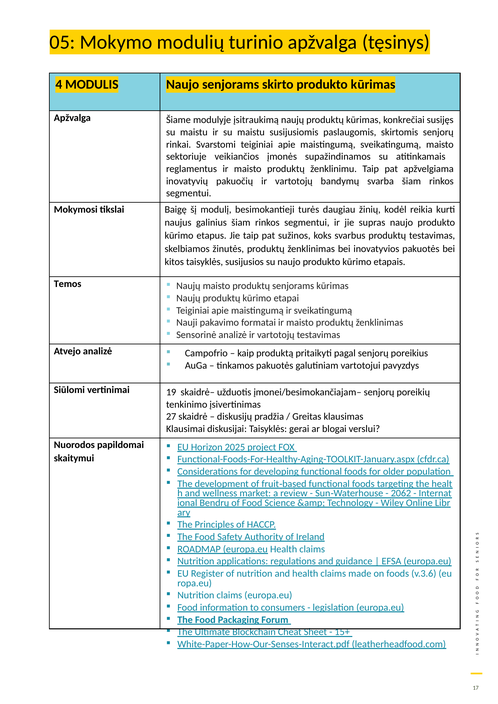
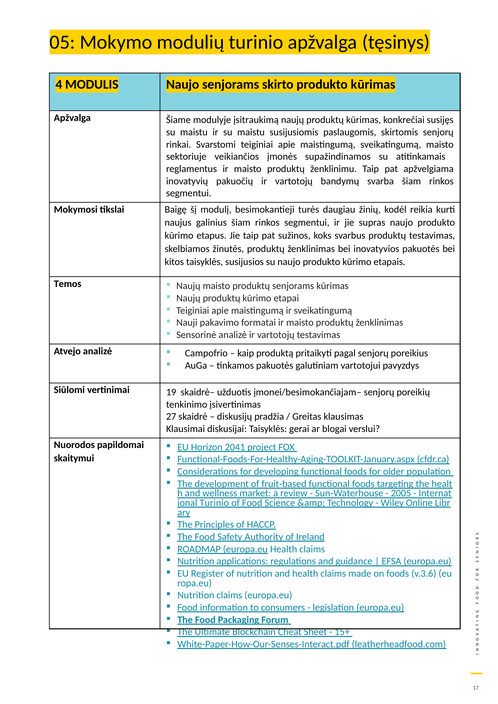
2025: 2025 -> 2041 (235, 447)
2062: 2062 -> 2005 (401, 494)
Bendrų: Bendrų -> Turinio (214, 503)
